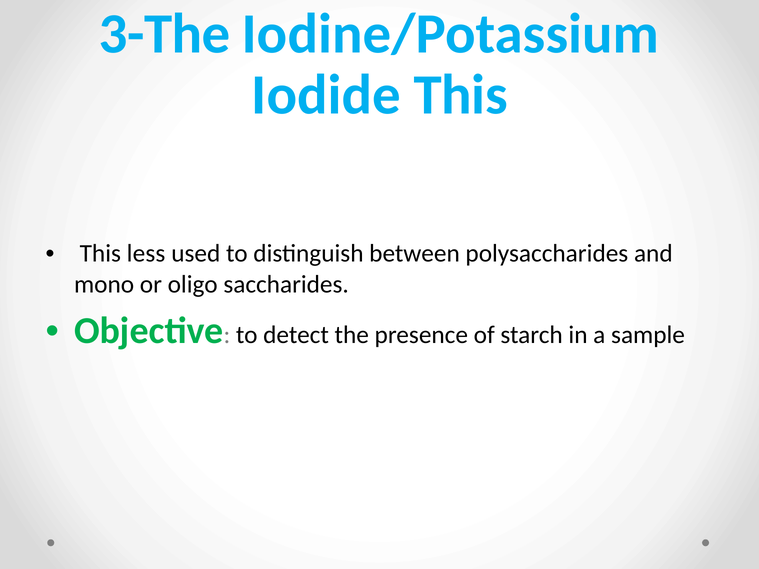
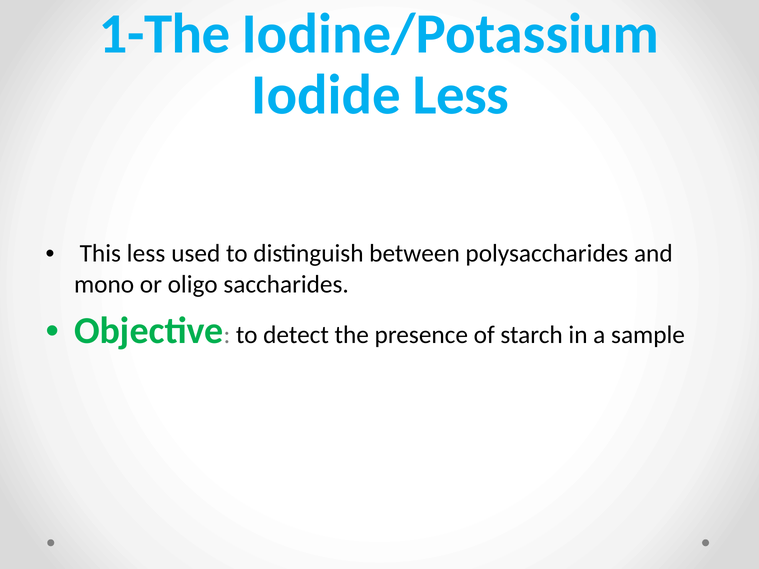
3-The: 3-The -> 1-The (165, 34)
Iodide This: This -> Less (461, 95)
